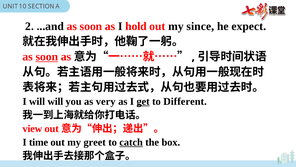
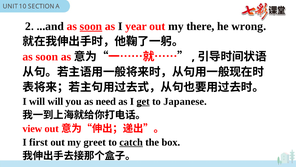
soon underline: none -> present (91, 26)
hold: hold -> year (136, 26)
since: since -> there (200, 26)
expect: expect -> wrong (249, 26)
soon underline: present -> none (47, 57)
very: very -> need (106, 101)
Different: Different -> Japanese (185, 101)
time: time -> first (38, 142)
